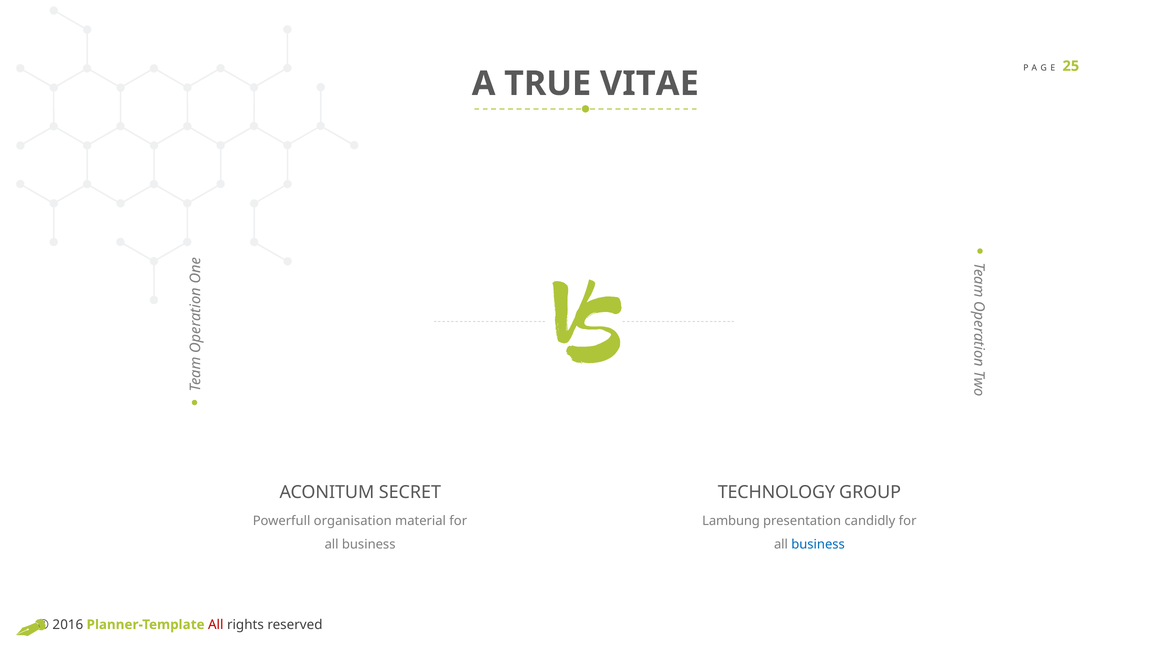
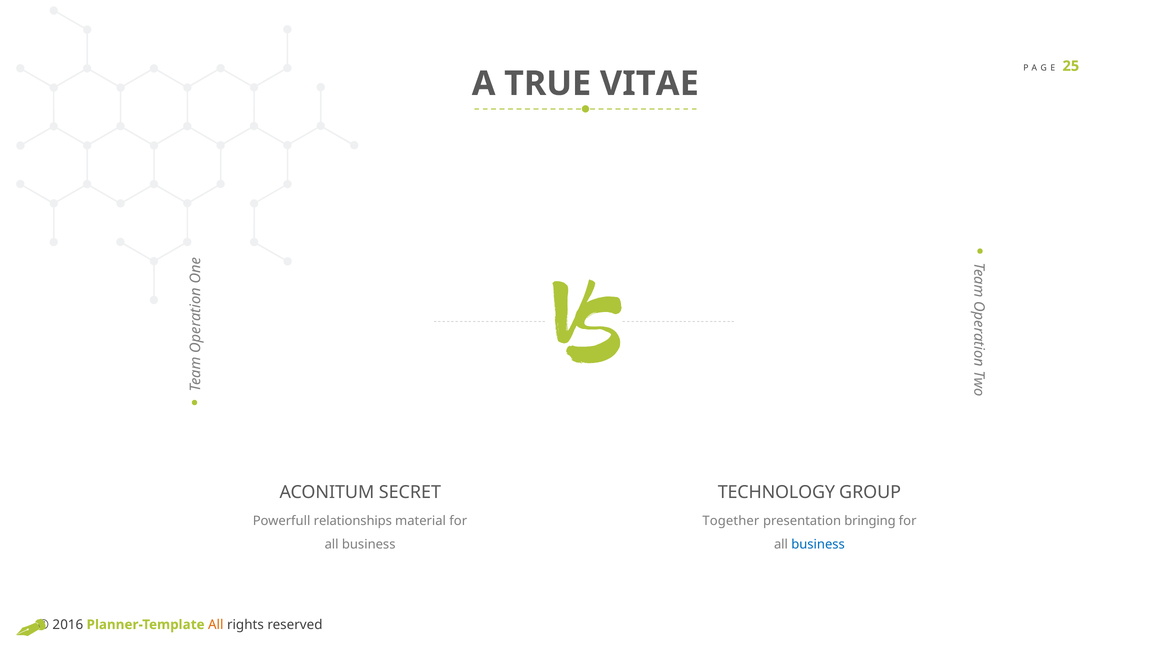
organisation: organisation -> relationships (353, 521)
Lambung: Lambung -> Together (731, 521)
candidly: candidly -> bringing (870, 521)
All colour: red -> orange (216, 624)
